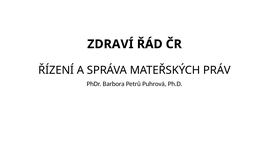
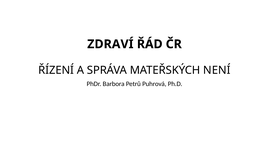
PRÁV: PRÁV -> NENÍ (217, 70)
